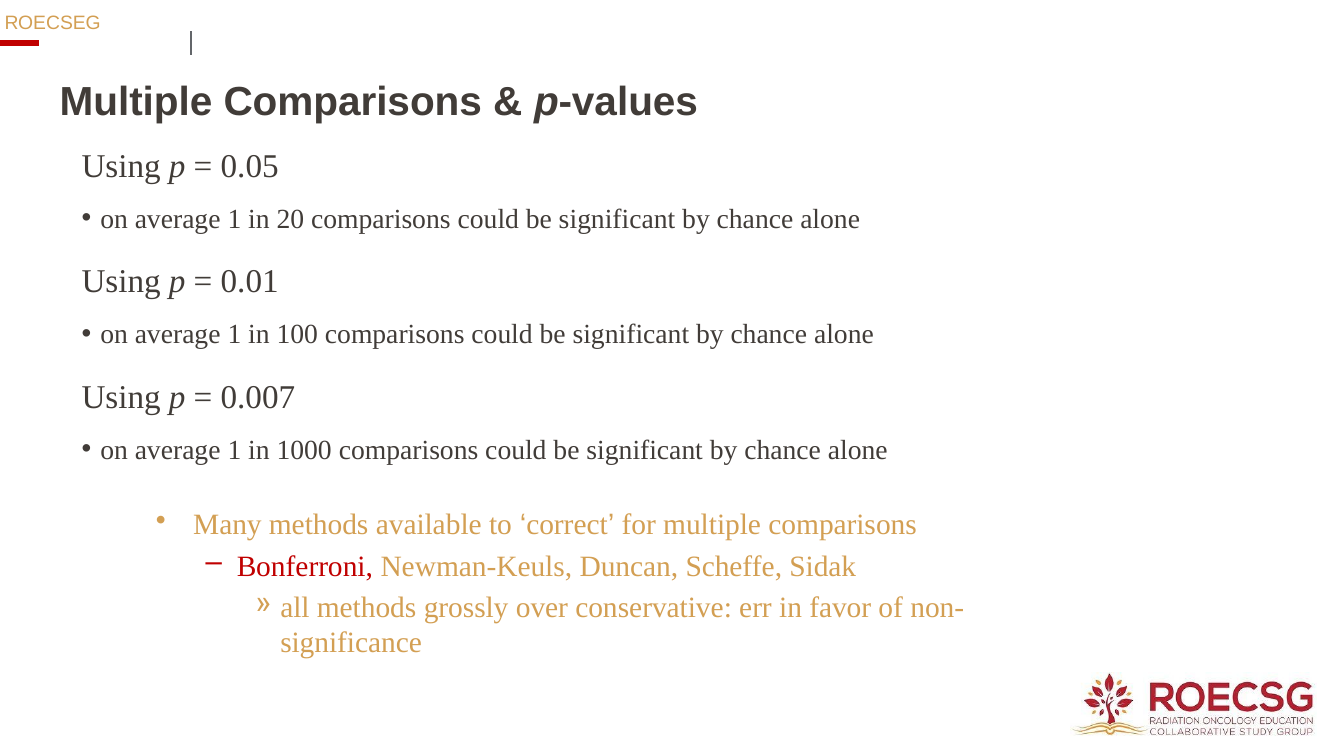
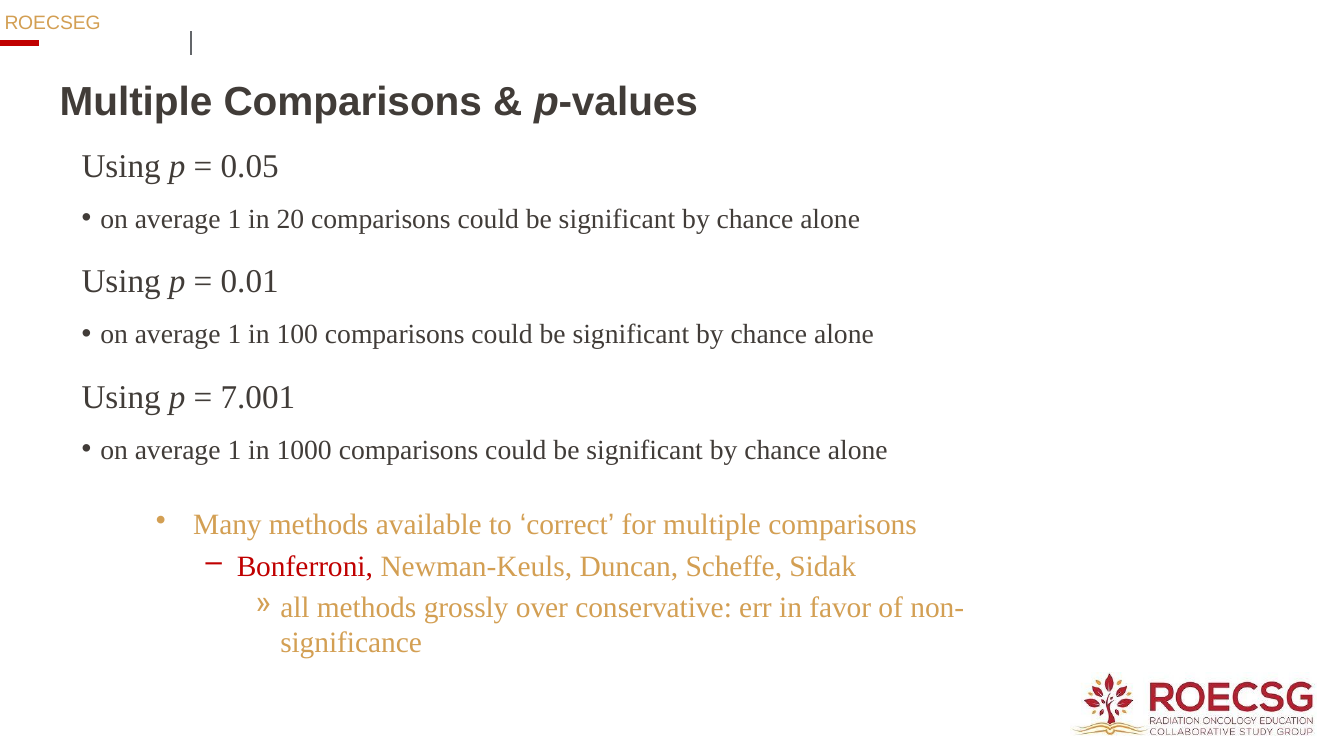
0.007: 0.007 -> 7.001 (258, 397)
